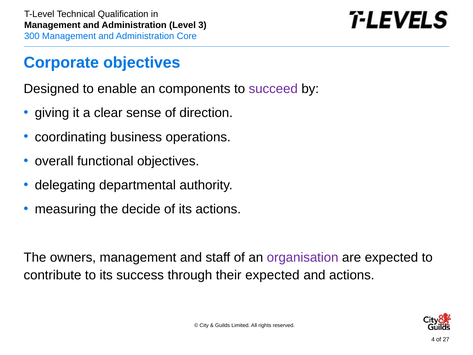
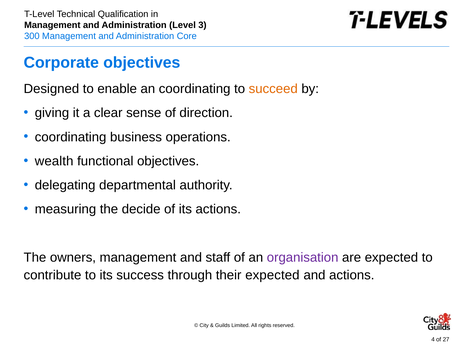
an components: components -> coordinating (195, 89)
succeed colour: purple -> orange (273, 89)
overall: overall -> wealth (54, 161)
